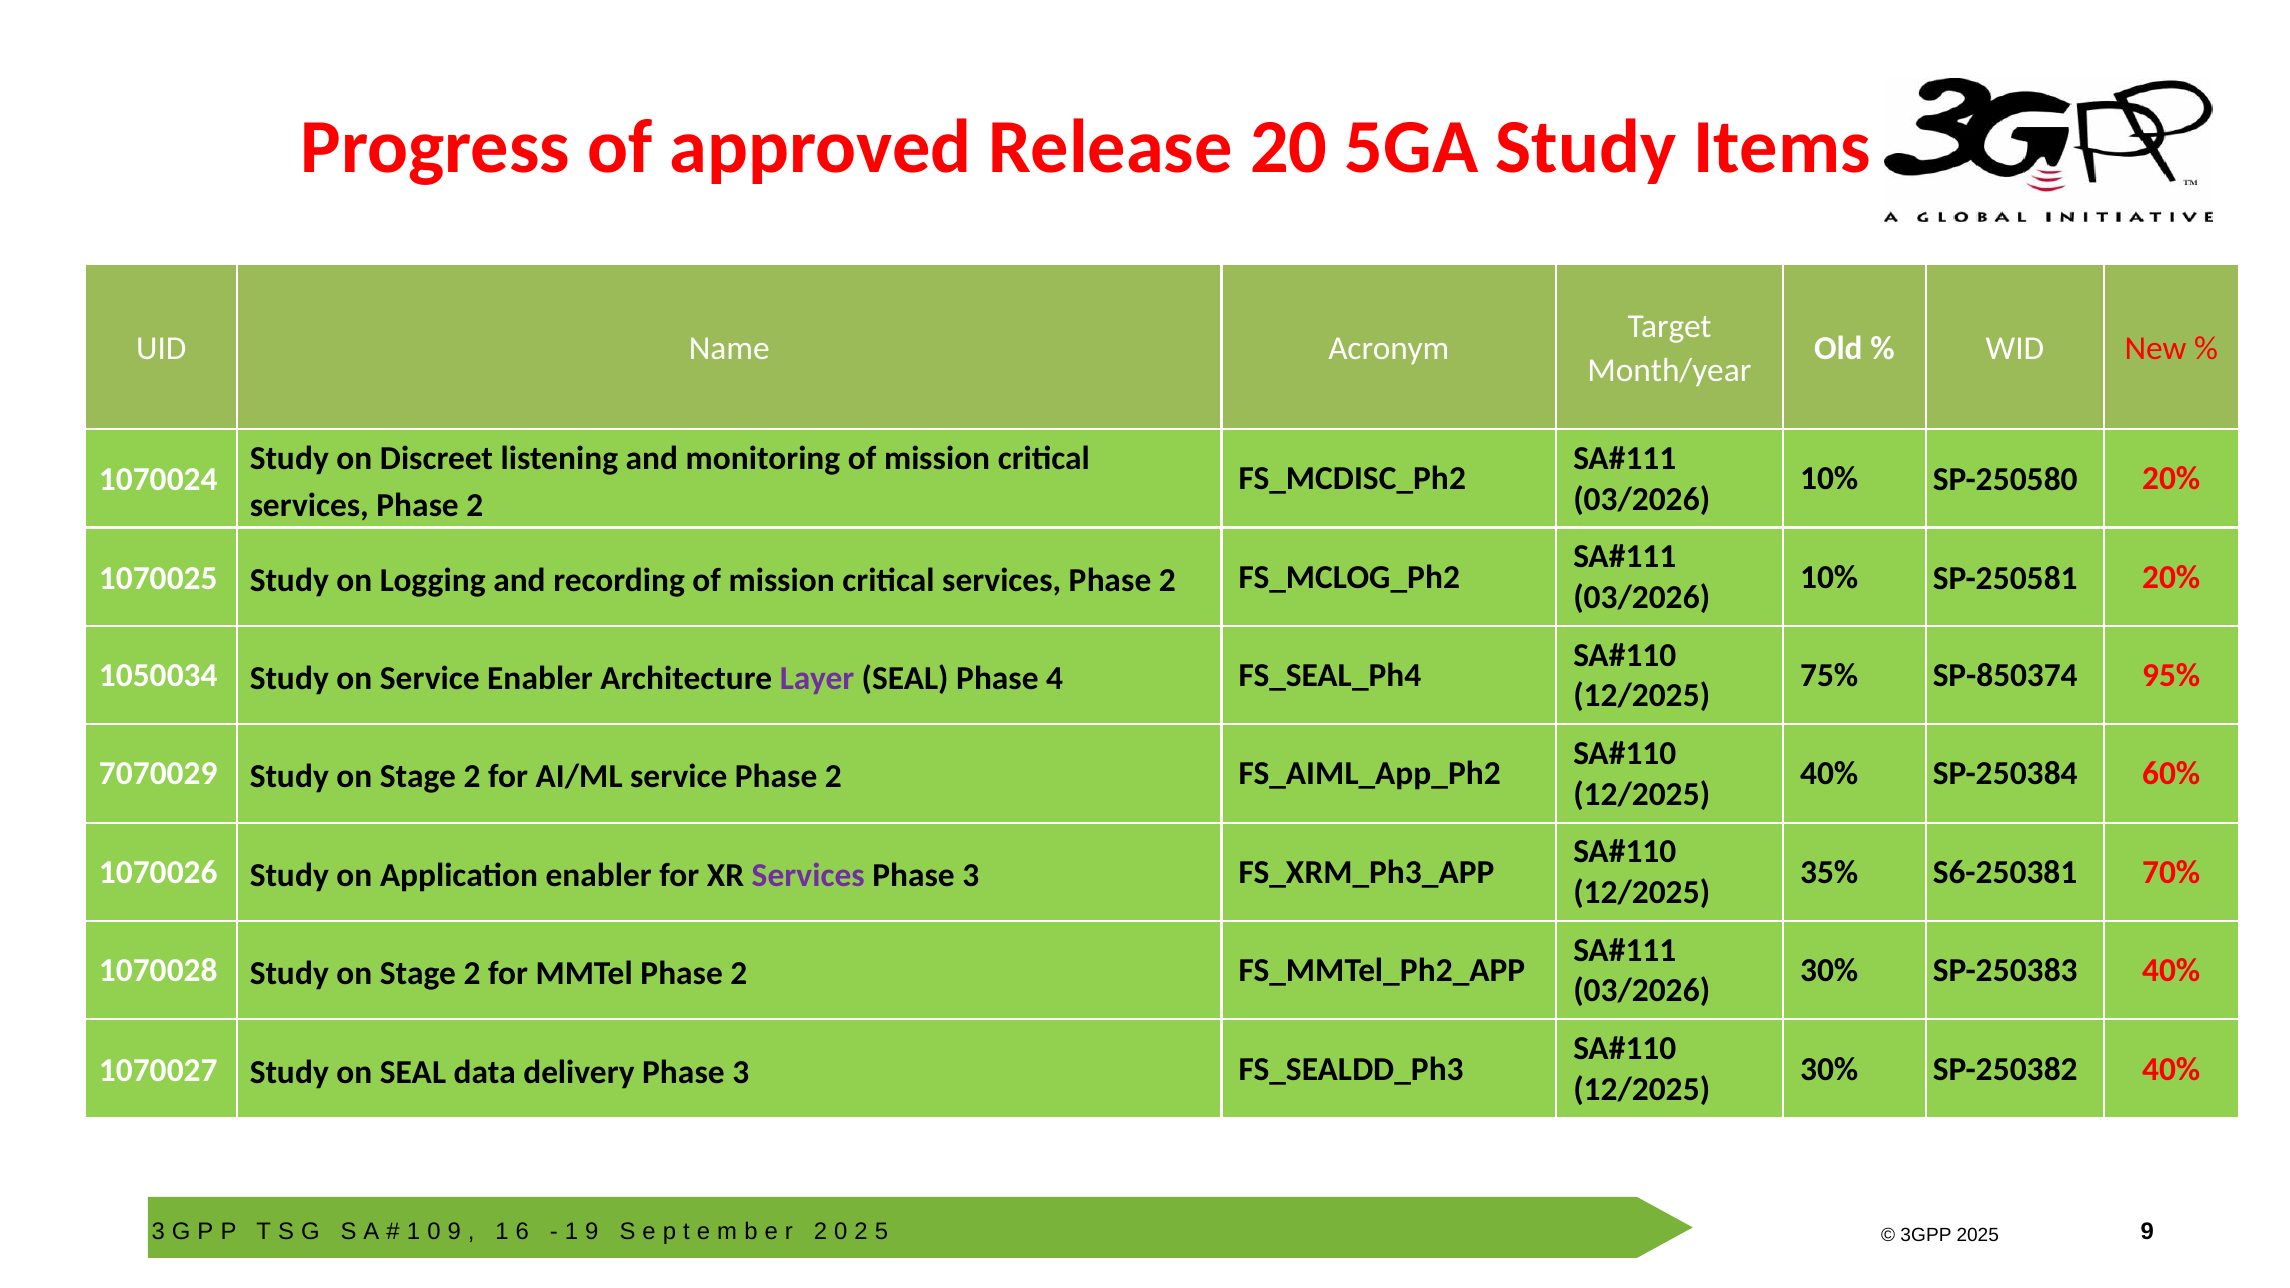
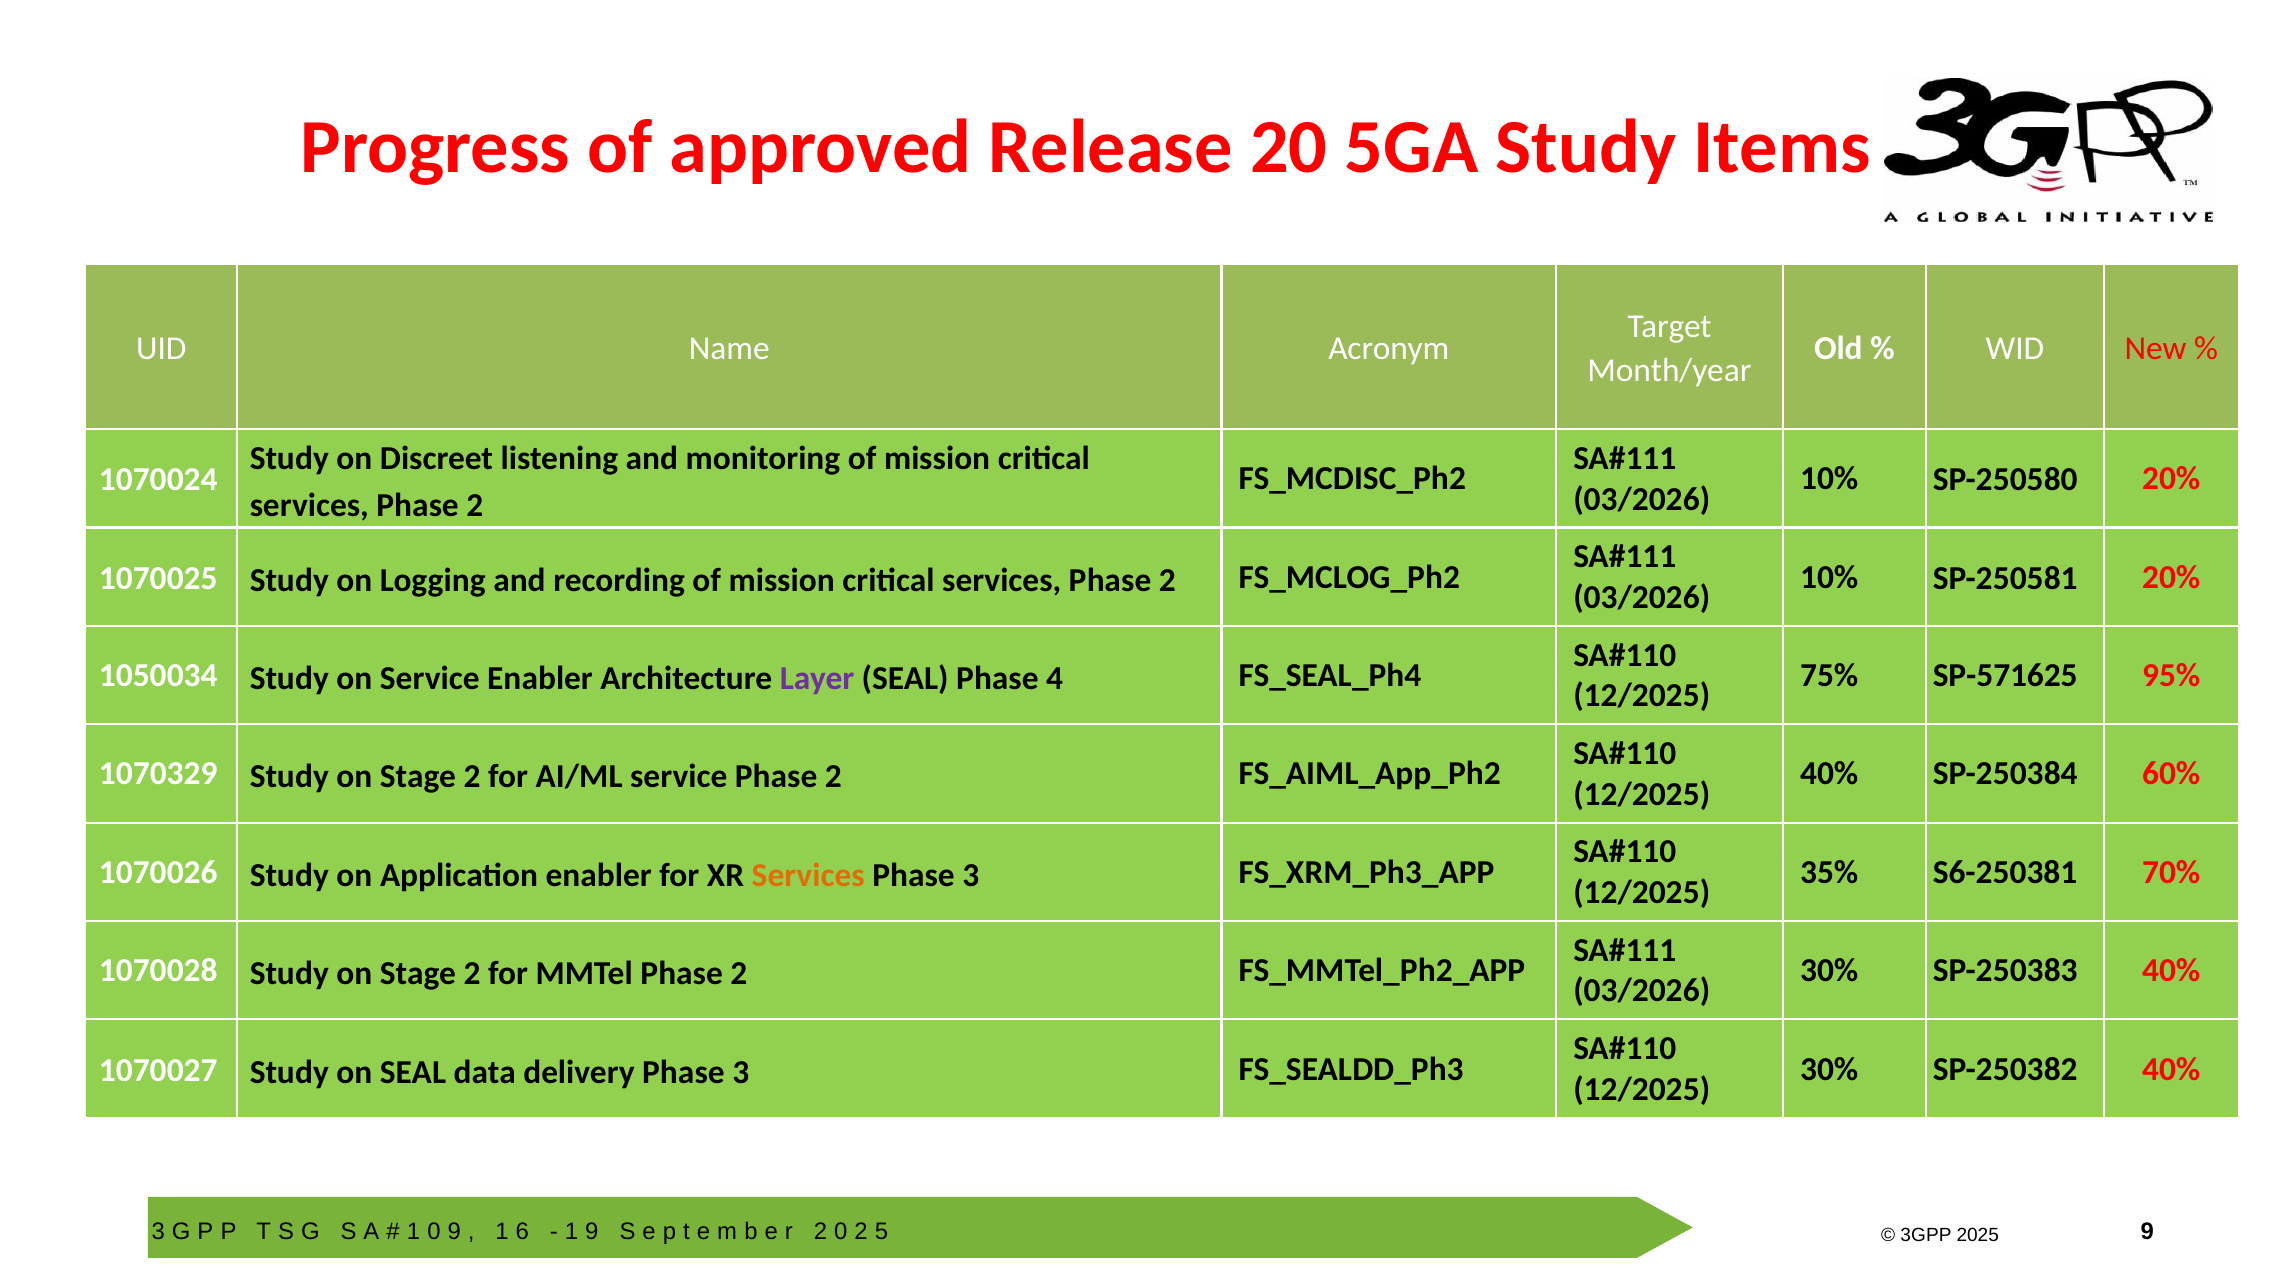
SP-850374: SP-850374 -> SP-571625 (2005, 676)
7070029: 7070029 -> 1070329 (158, 774)
Services colour: purple -> orange (808, 875)
